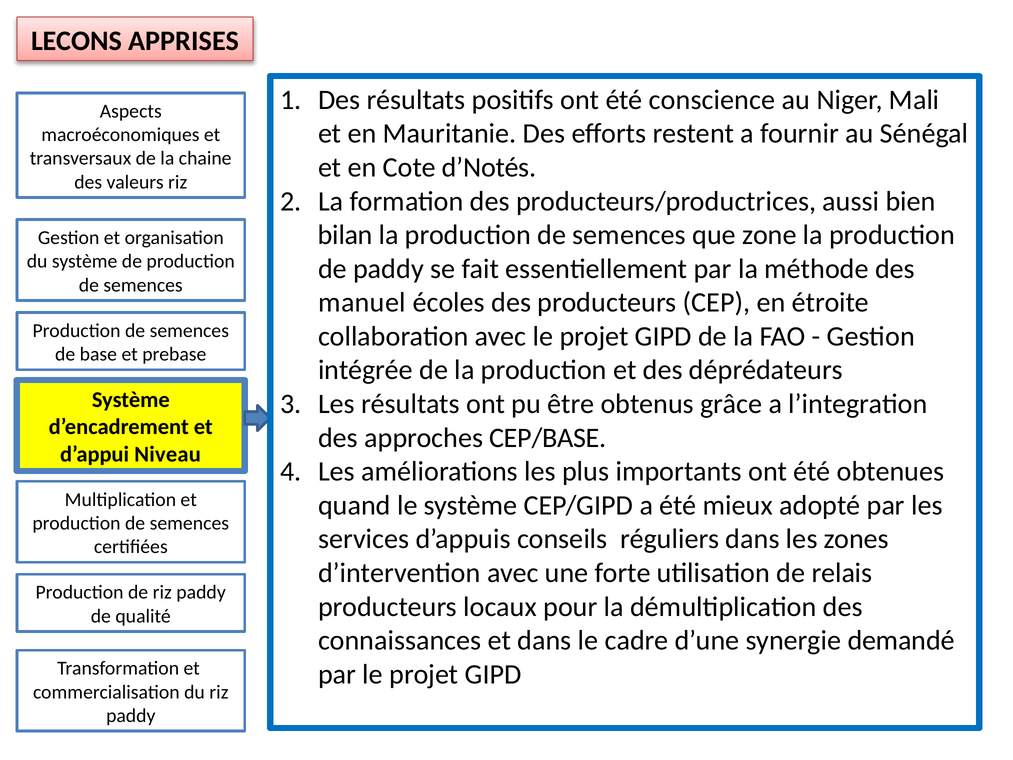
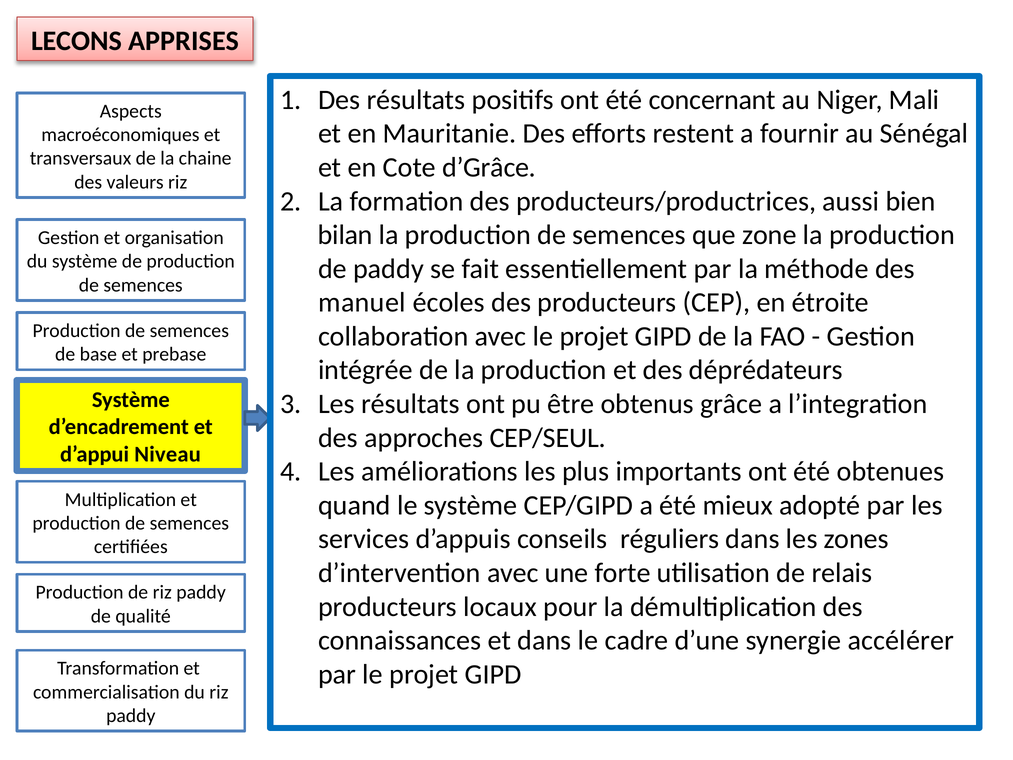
conscience: conscience -> concernant (712, 100)
d’Notés: d’Notés -> d’Grâce (489, 167)
CEP/BASE: CEP/BASE -> CEP/SEUL (548, 438)
demandé: demandé -> accélérer (901, 640)
